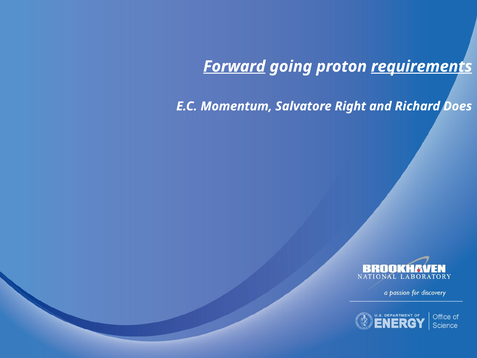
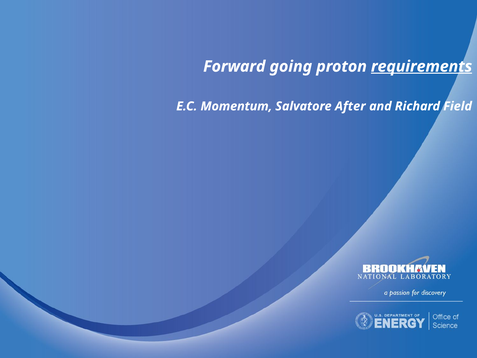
Forward underline: present -> none (234, 66)
Right: Right -> After (350, 106)
Does: Does -> Field (458, 106)
